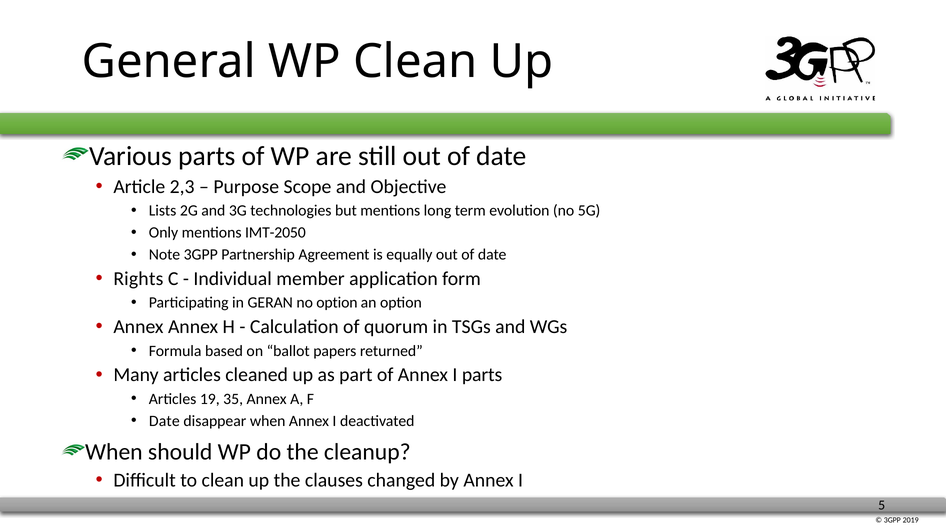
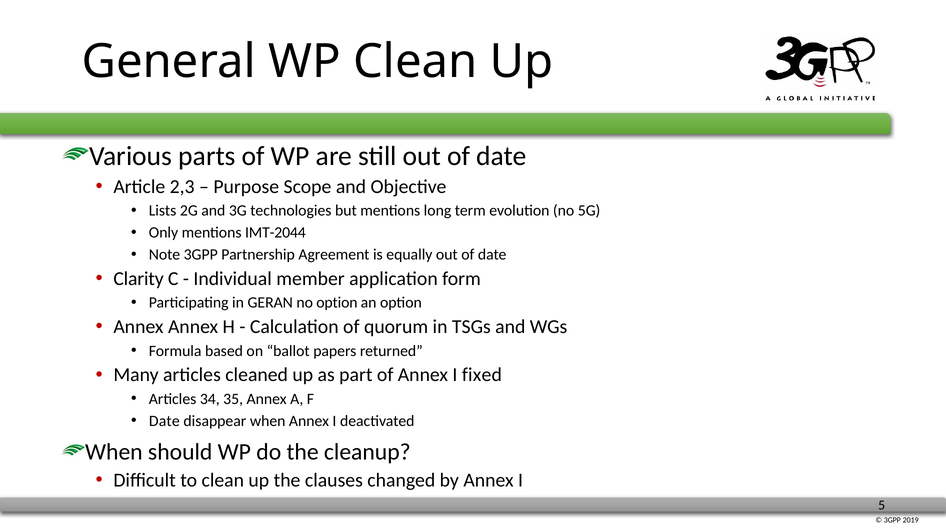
IMT-2050: IMT-2050 -> IMT-2044 (275, 233)
Rights: Rights -> Clarity (139, 279)
I parts: parts -> fixed (482, 375)
19: 19 -> 34 (210, 399)
